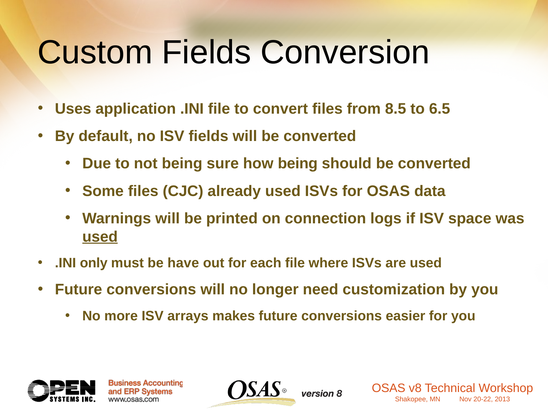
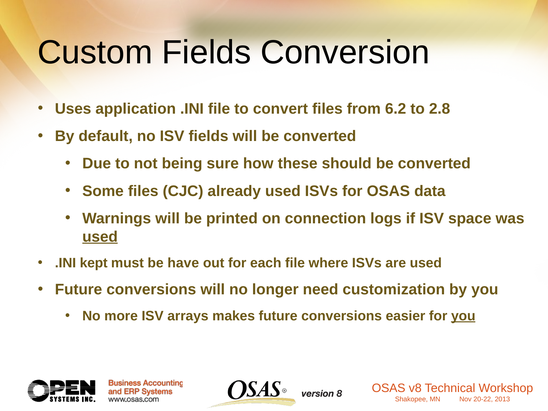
8.5: 8.5 -> 6.2 (396, 109)
6.5: 6.5 -> 2.8 (440, 109)
how being: being -> these (298, 164)
only: only -> kept (94, 263)
you underline: none -> present (463, 316)
